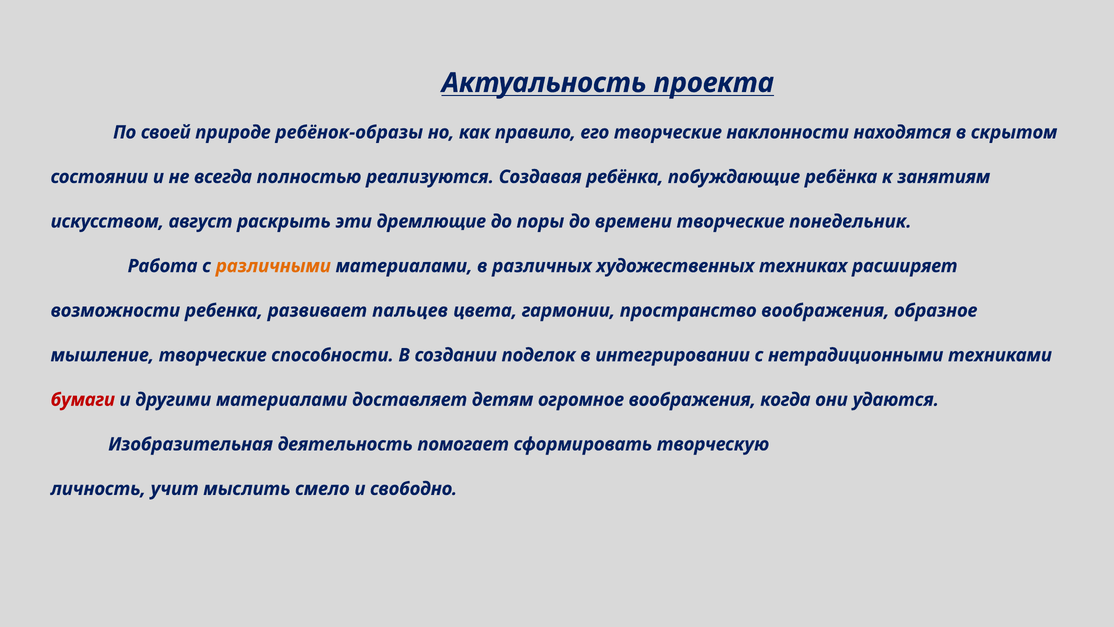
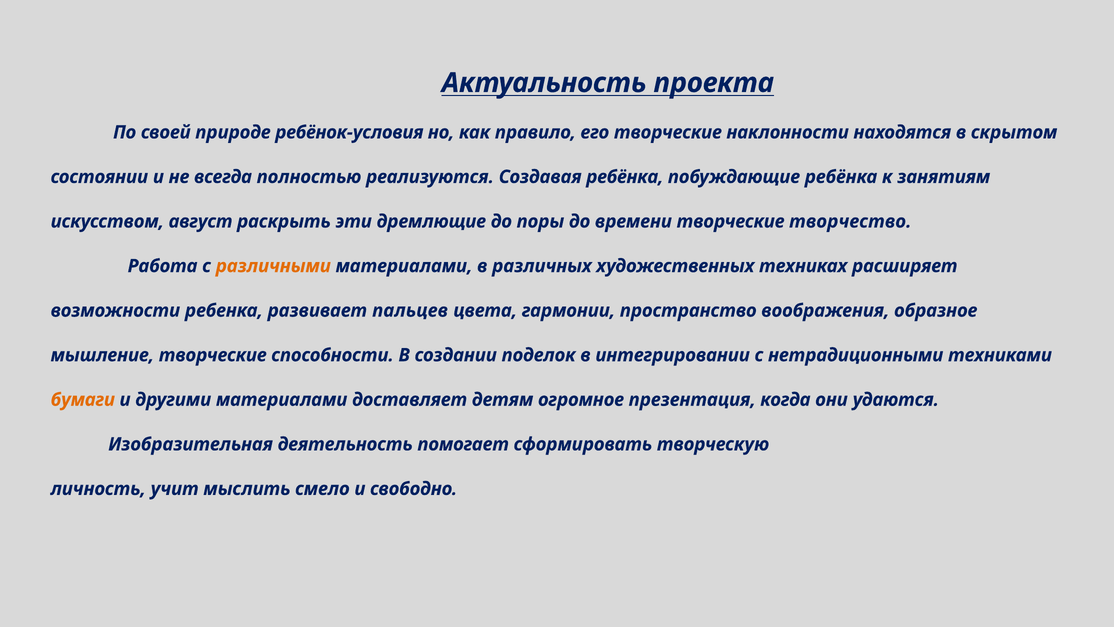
ребёнок-образы: ребёнок-образы -> ребёнок-условия (349, 132)
понедельник: понедельник -> творчество (850, 221)
бумаги colour: red -> orange (83, 399)
огромное воображения: воображения -> презентация (692, 399)
